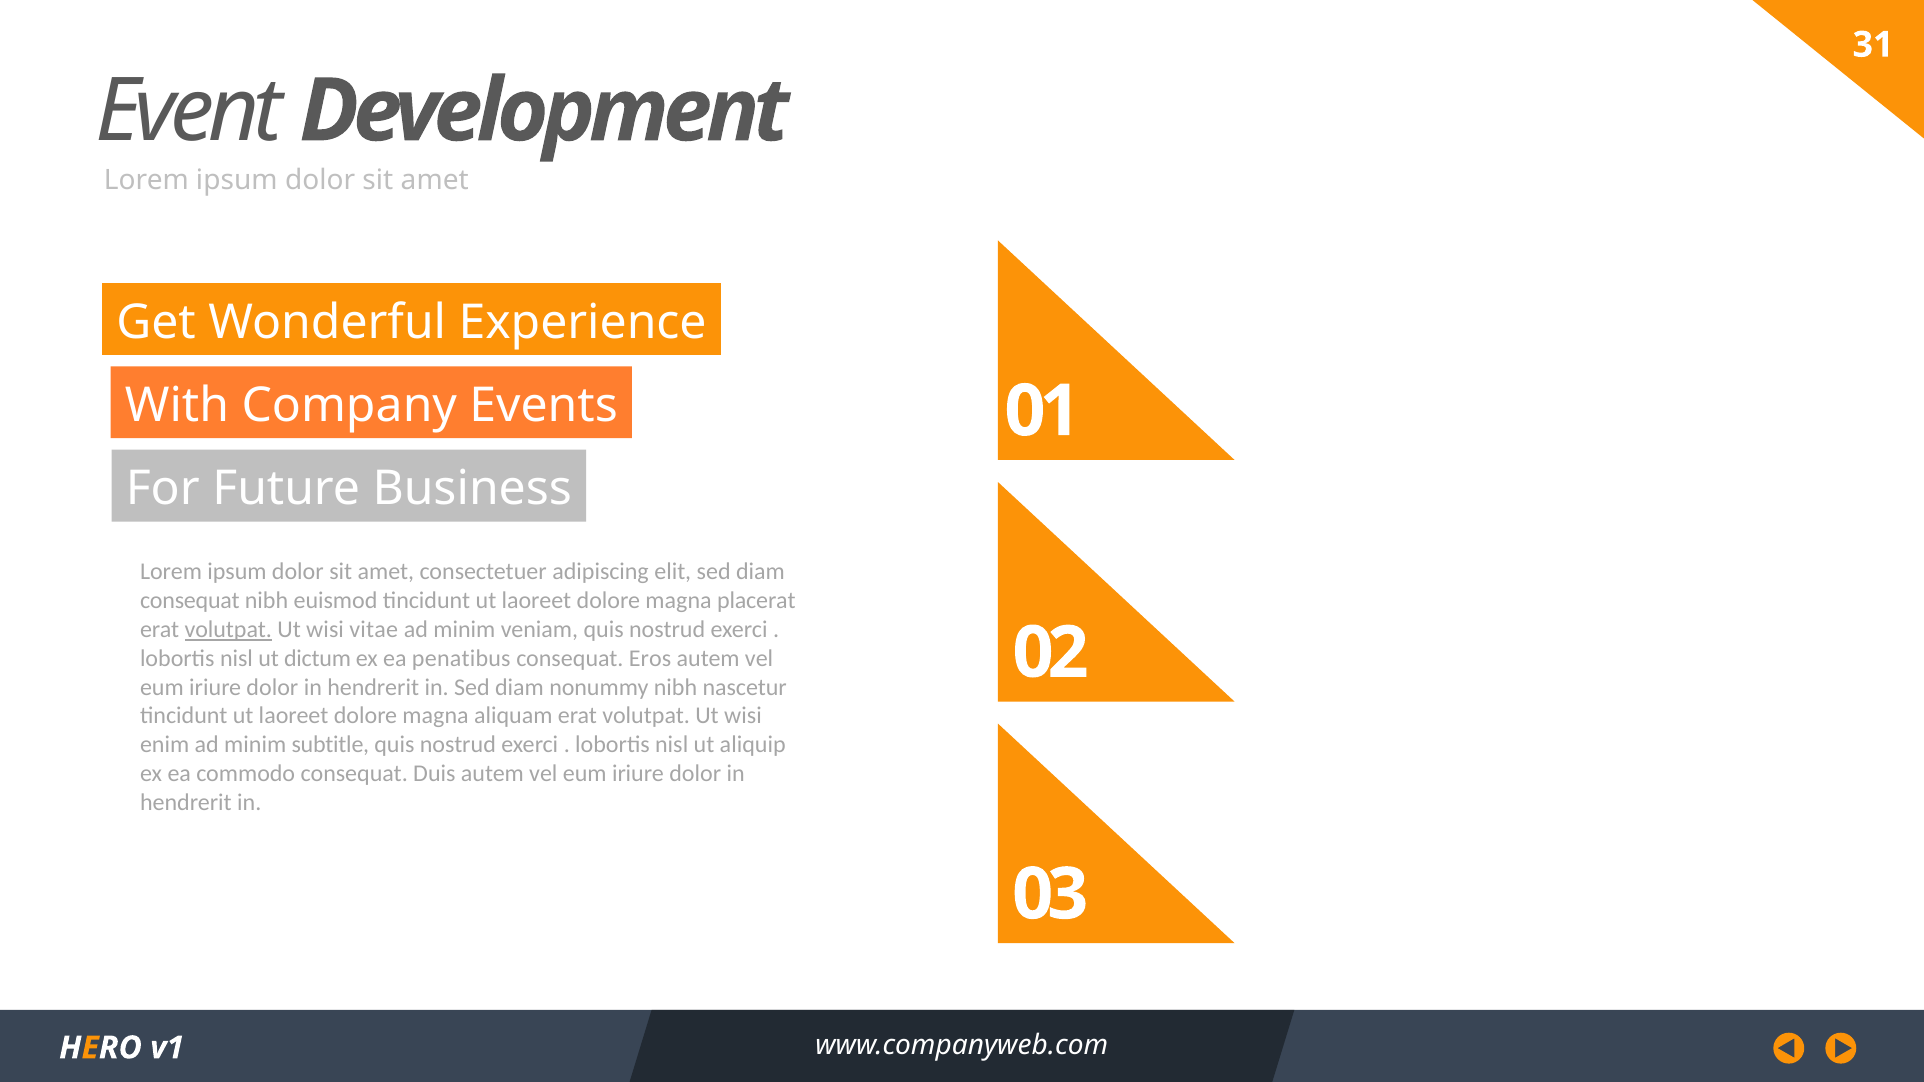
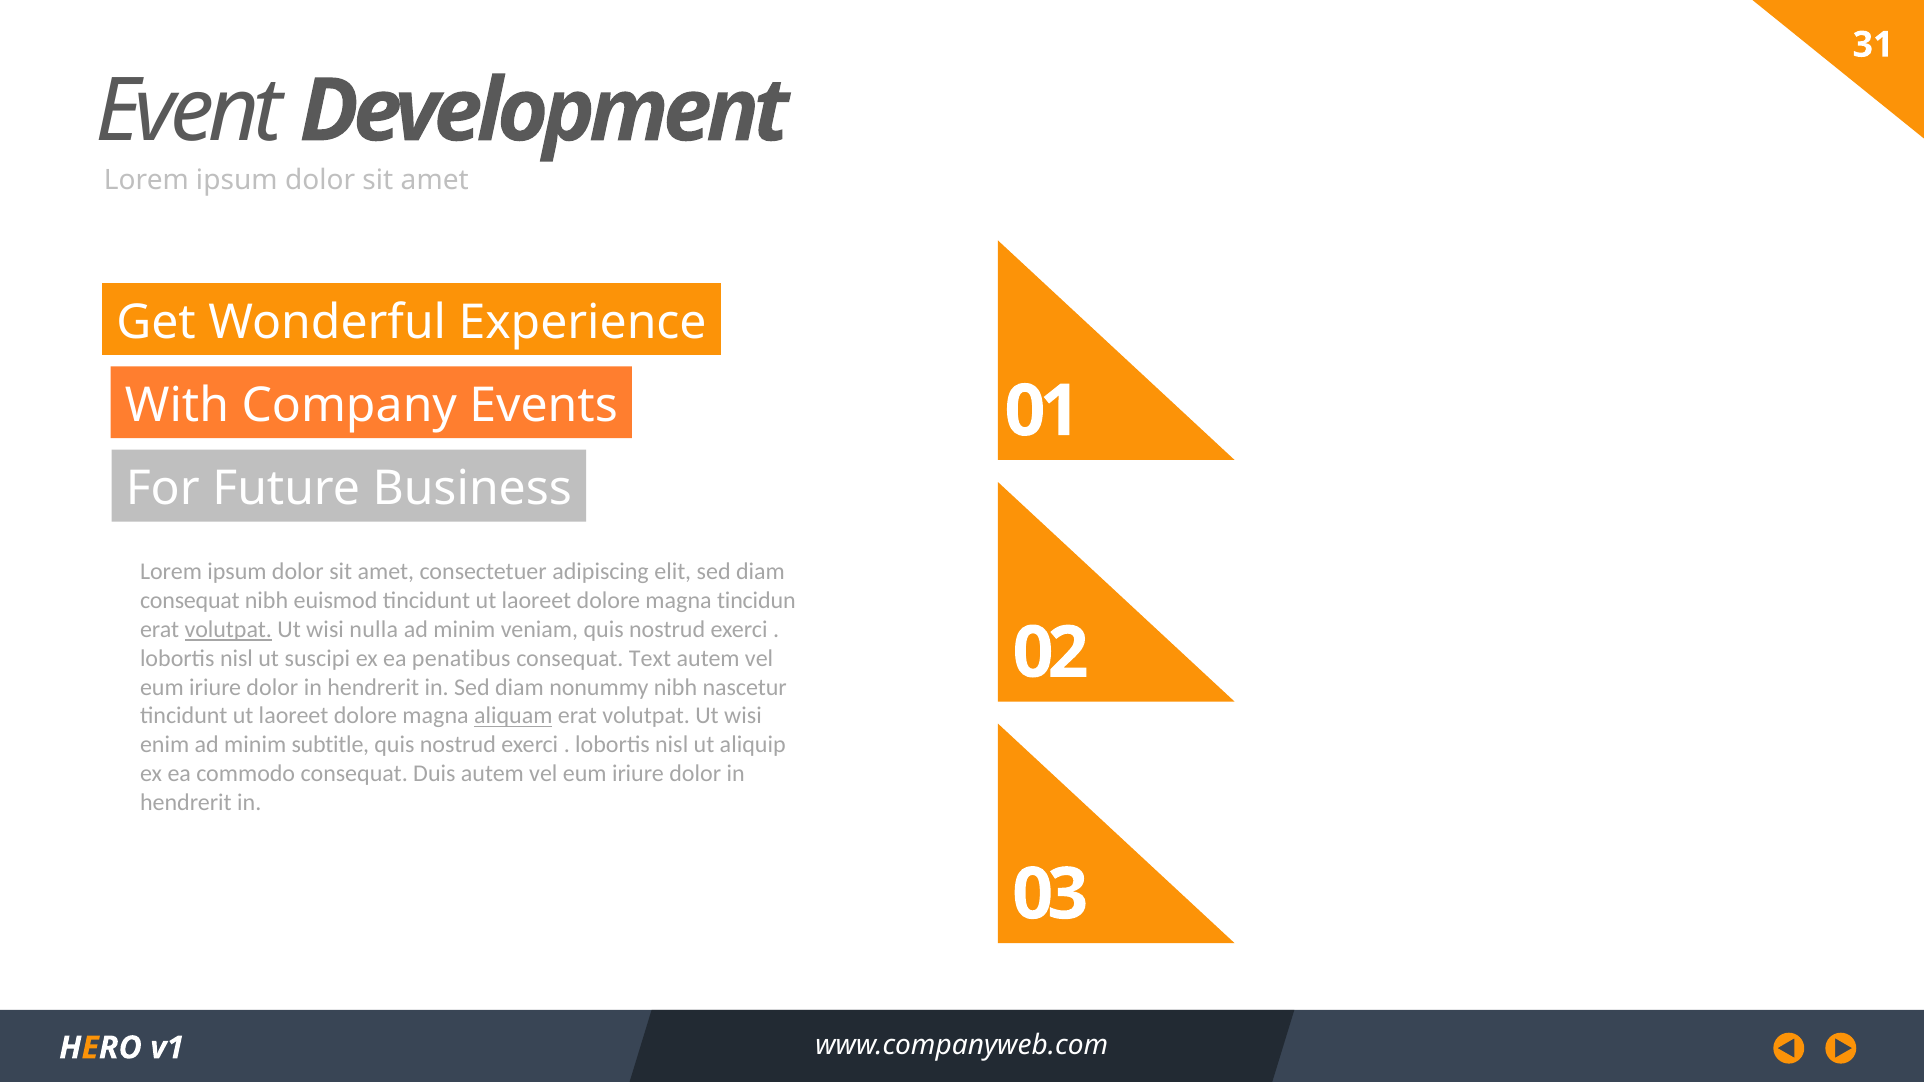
placerat: placerat -> tincidun (756, 601)
vitae: vitae -> nulla (374, 630)
dictum: dictum -> suscipi (317, 658)
Eros: Eros -> Text (650, 658)
aliquam underline: none -> present (513, 716)
